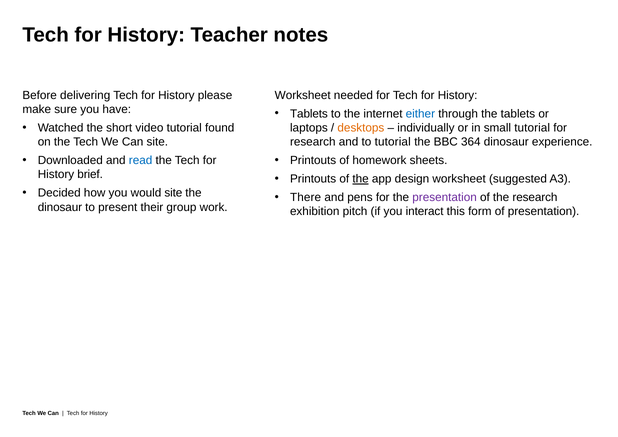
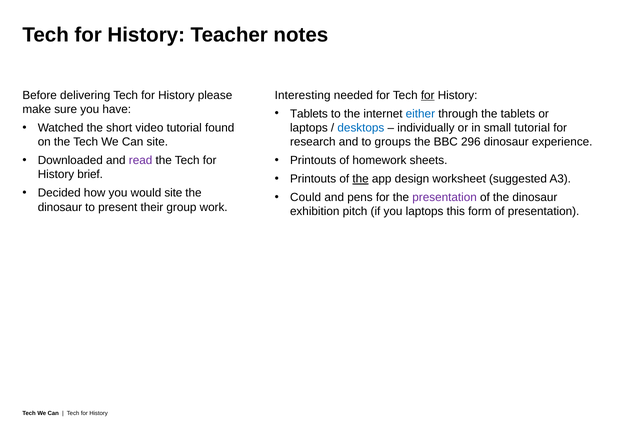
Worksheet: Worksheet -> Interesting (303, 95)
for underline: none -> present (428, 95)
desktops colour: orange -> blue (361, 128)
to tutorial: tutorial -> groups (393, 142)
364: 364 -> 296 (471, 142)
read colour: blue -> purple (141, 160)
There: There -> Could (306, 197)
of the research: research -> dinosaur (535, 197)
you interact: interact -> laptops (425, 212)
